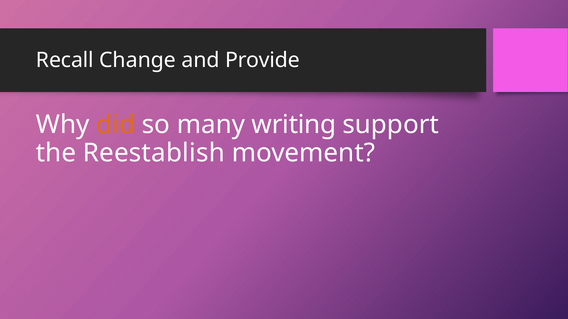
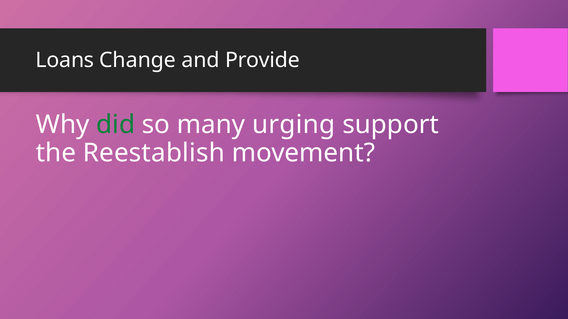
Recall: Recall -> Loans (65, 60)
did colour: orange -> green (116, 125)
writing: writing -> urging (294, 125)
